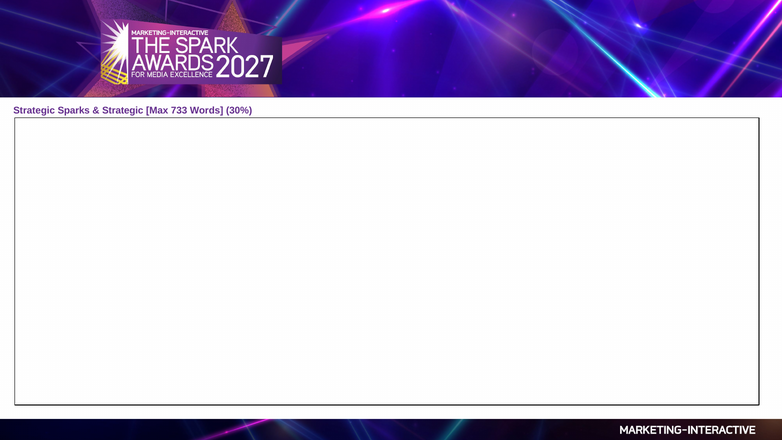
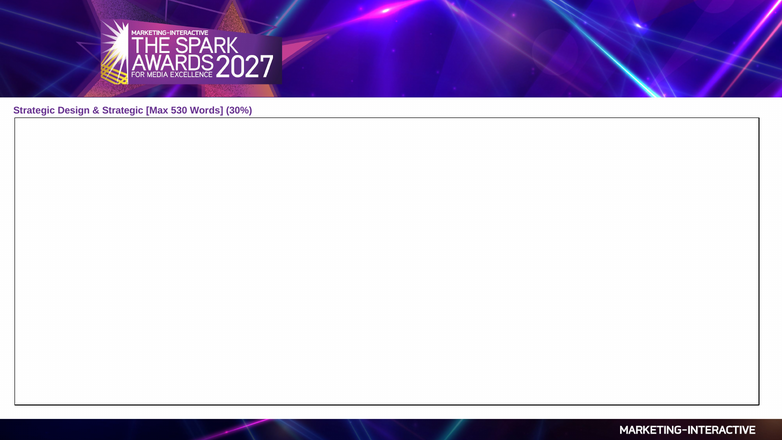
Sparks: Sparks -> Design (74, 110)
733: 733 -> 530 (179, 110)
